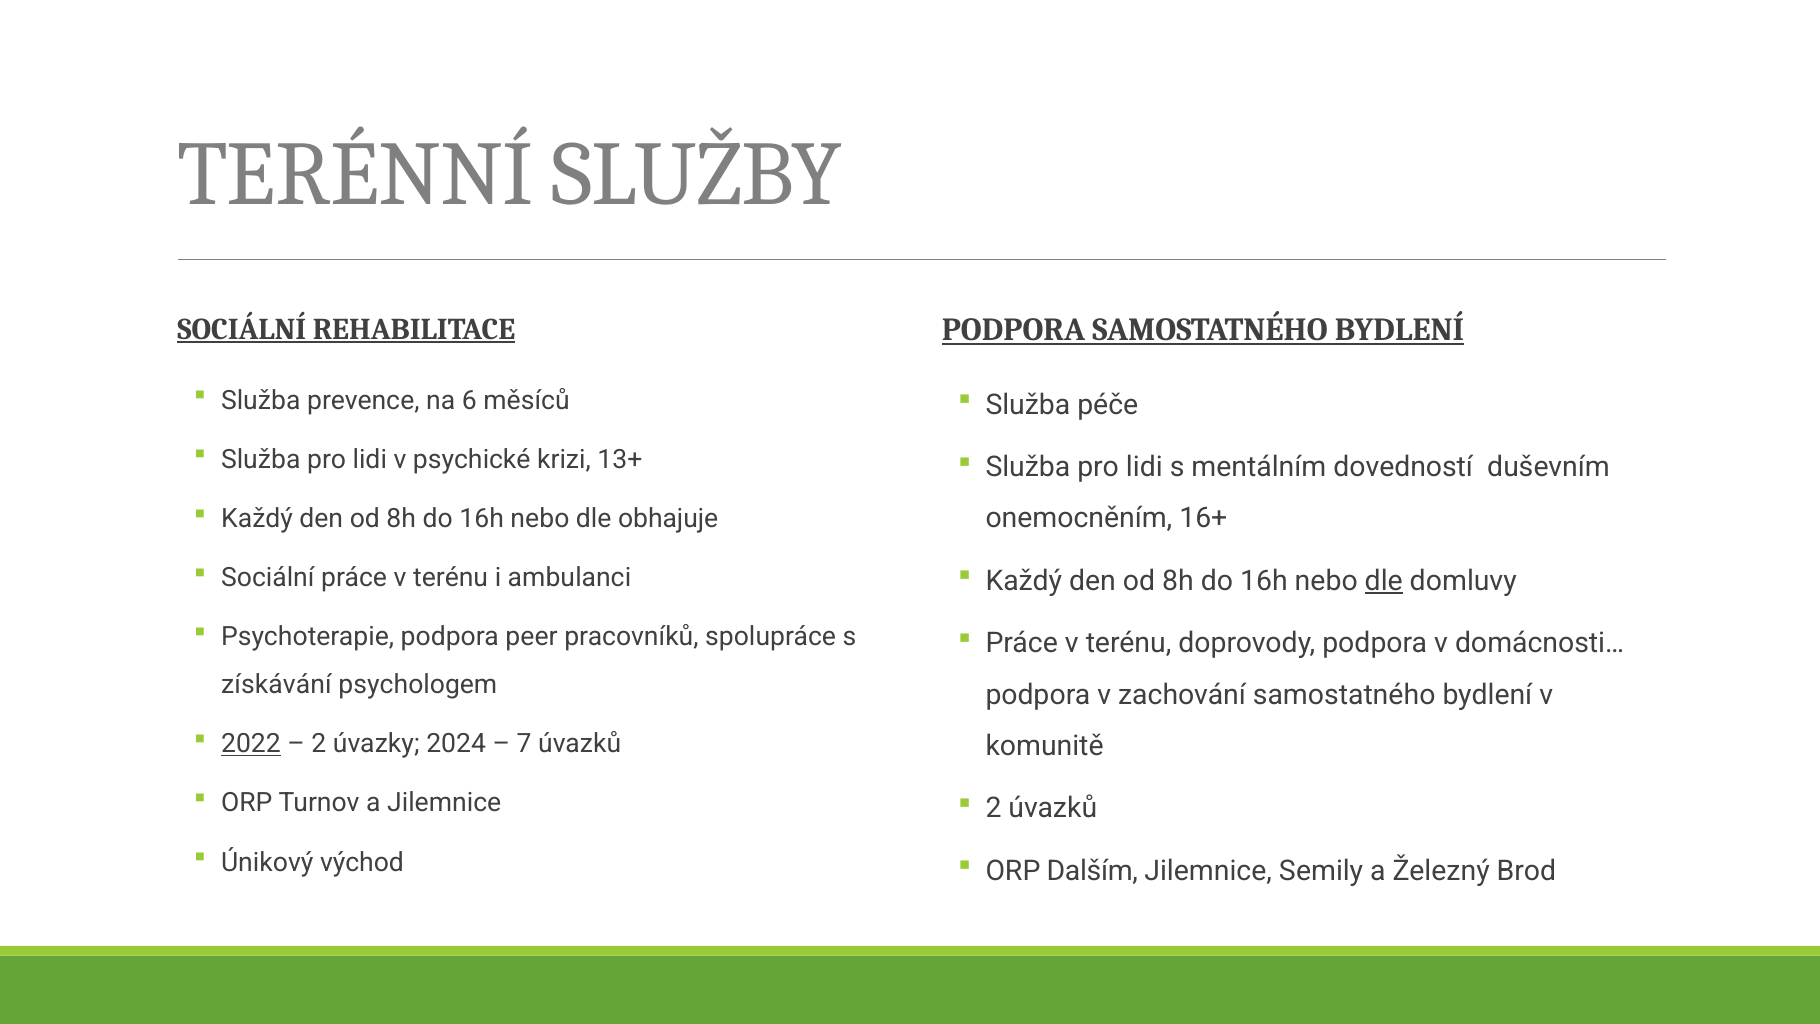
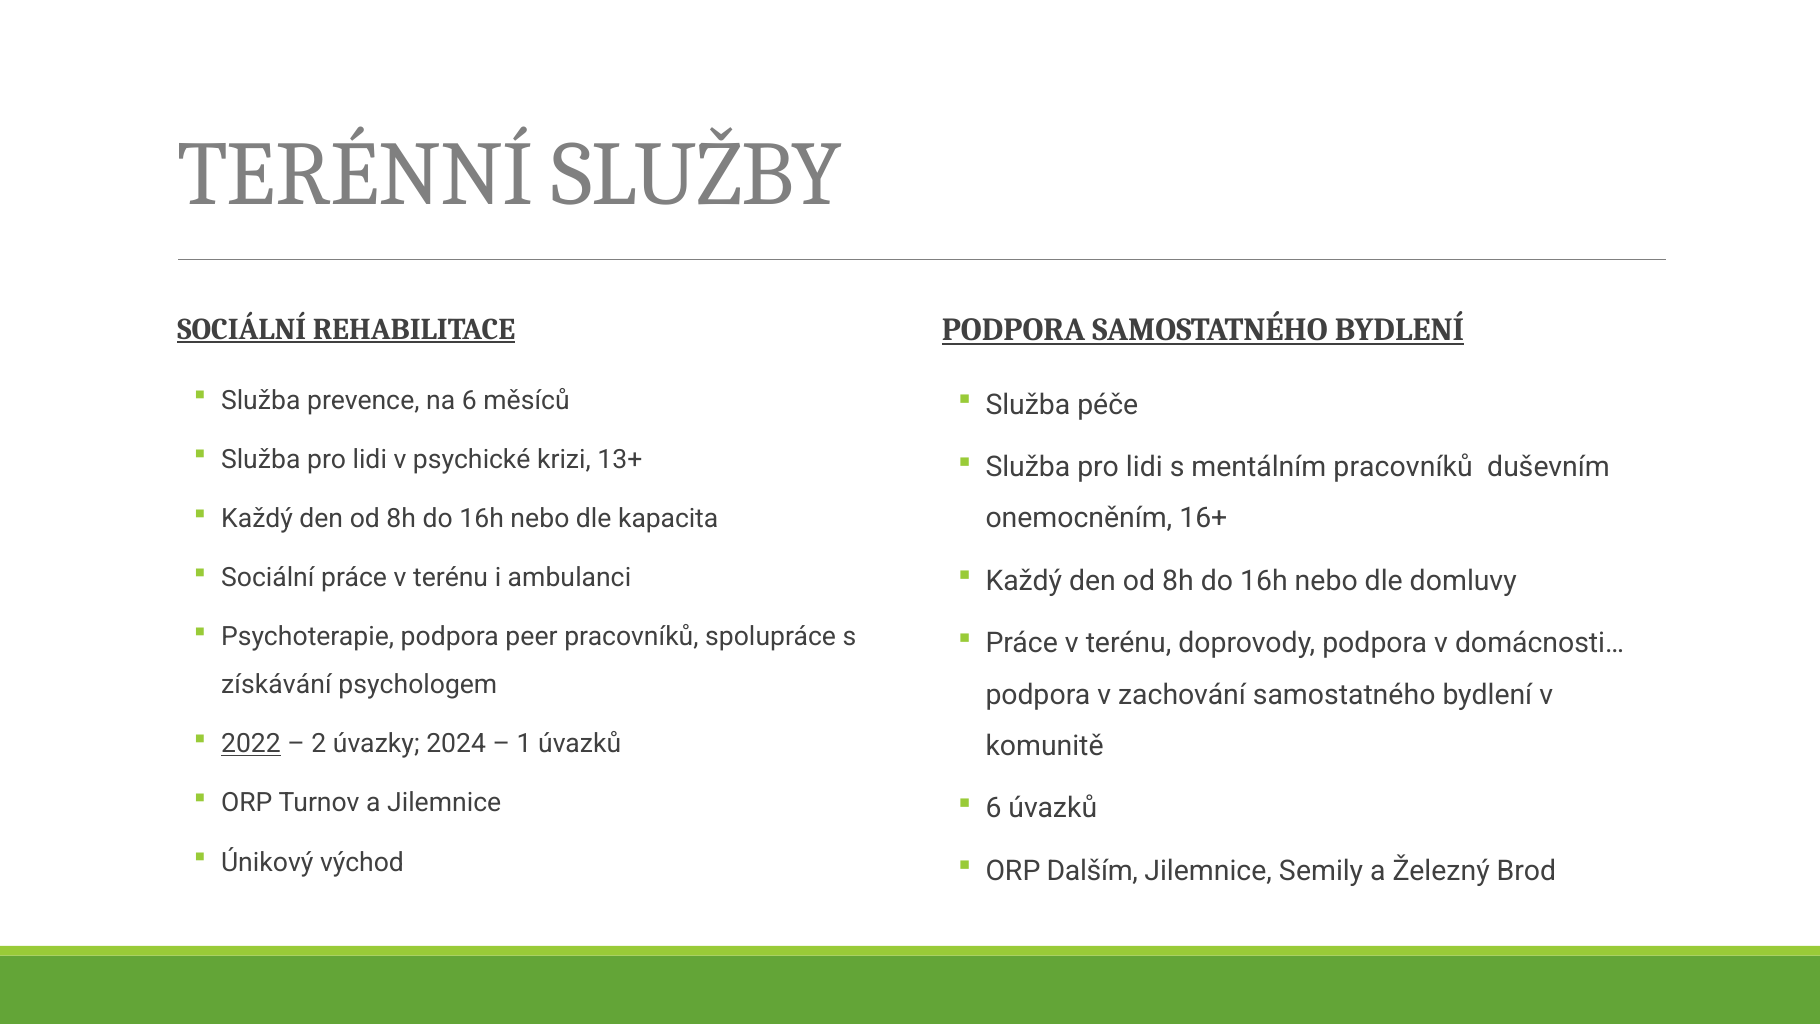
mentálním dovedností: dovedností -> pracovníků (1403, 467)
obhajuje: obhajuje -> kapacita (668, 518)
dle underline: present -> none (1384, 581)
7: 7 -> 1 (524, 744)
2: 2 -> 6 (994, 808)
